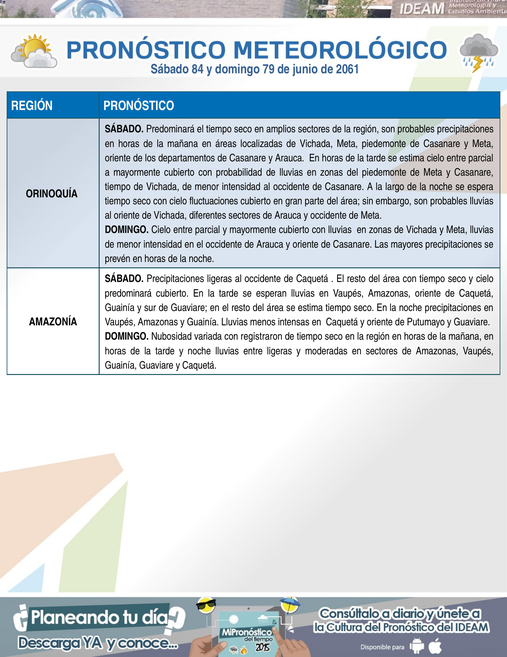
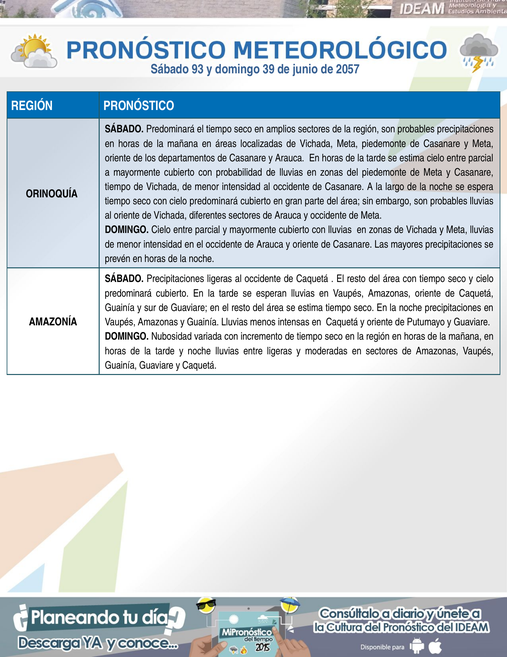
84: 84 -> 93 (198, 69)
79: 79 -> 39 (269, 69)
2061: 2061 -> 2057 (348, 69)
con cielo fluctuaciones: fluctuaciones -> predominará (214, 201)
registraron: registraron -> incremento (262, 336)
